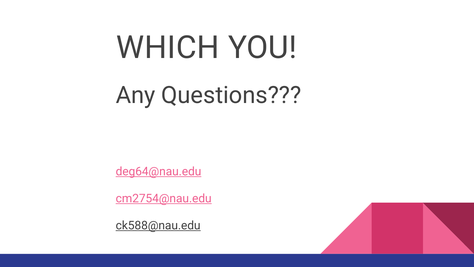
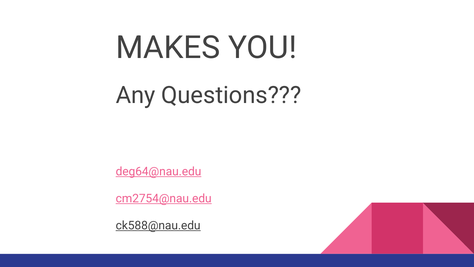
WHICH: WHICH -> MAKES (168, 48)
